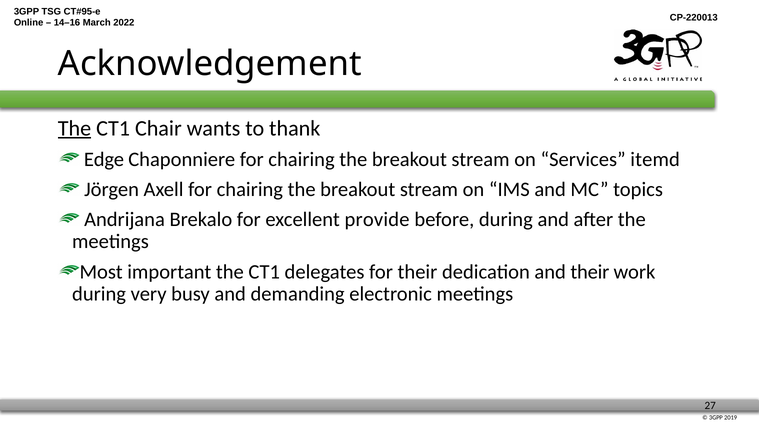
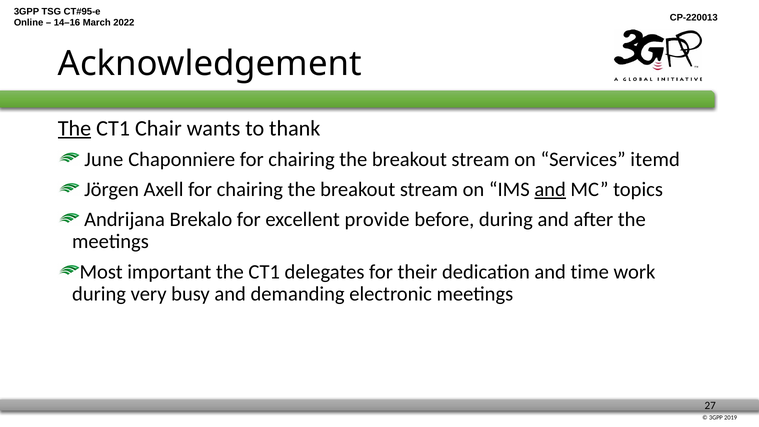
Edge: Edge -> June (104, 159)
and underline: none -> present (550, 189)
and their: their -> time (590, 272)
